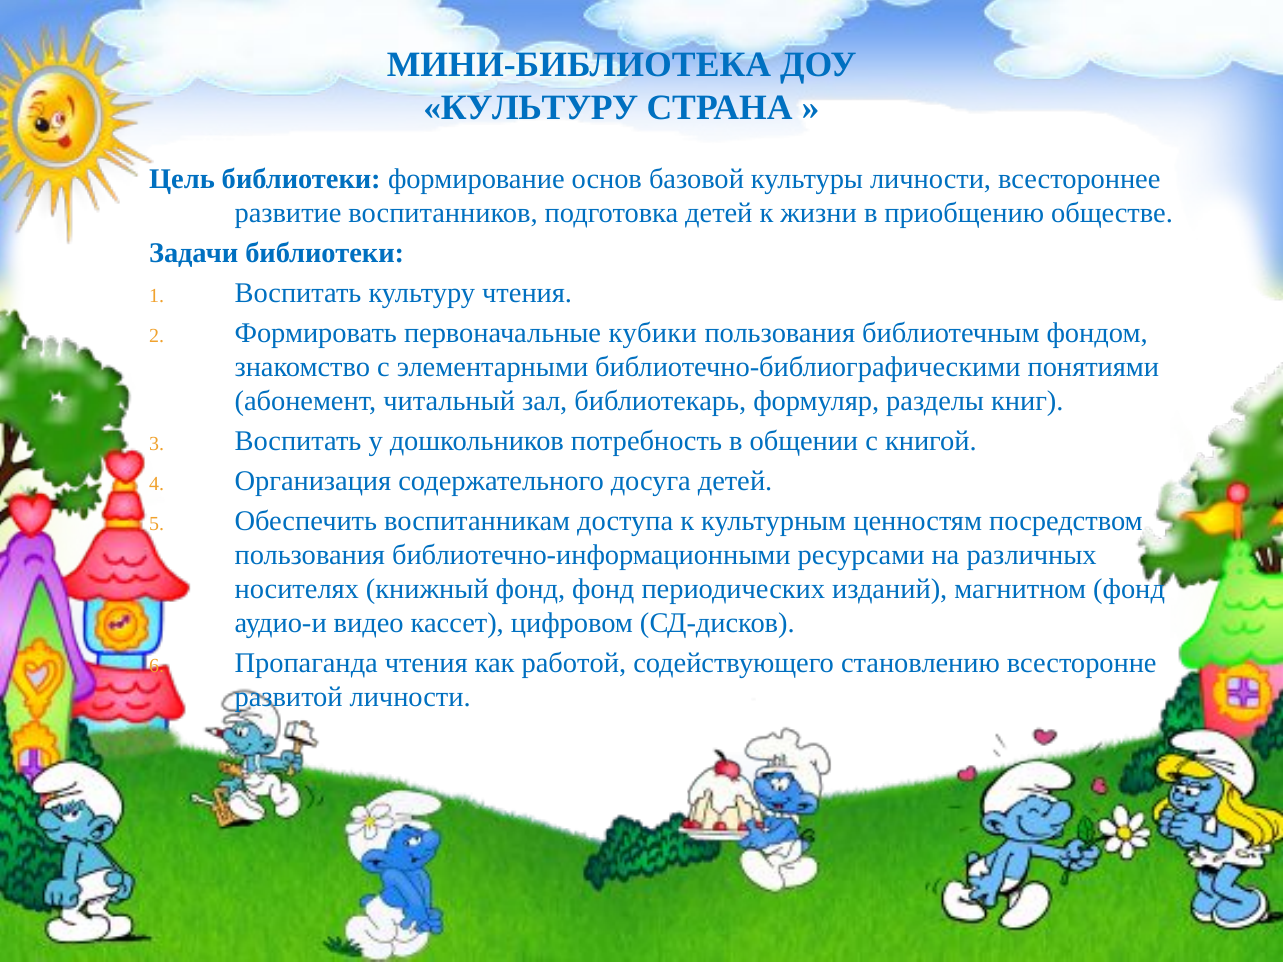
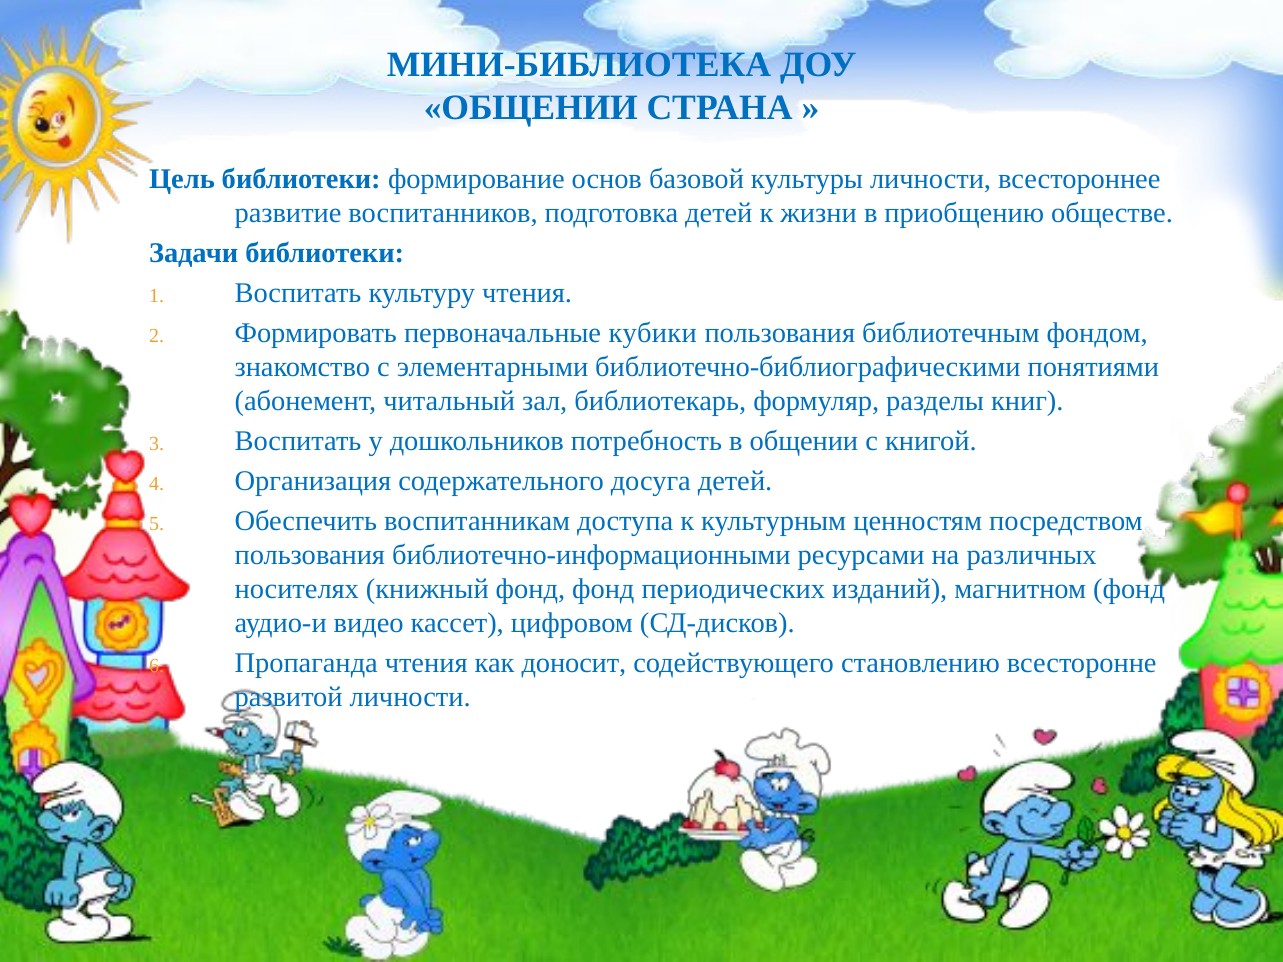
КУЛЬТУРУ: КУЛЬТУРУ -> ОБЩЕНИИ (531, 108)
работой: работой -> доносит (574, 664)
